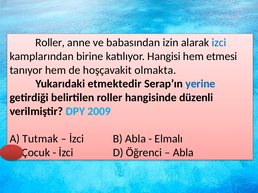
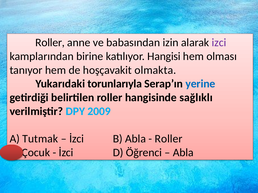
izci colour: blue -> purple (219, 43)
etmesi: etmesi -> olması (222, 56)
etmektedir: etmektedir -> torunlarıyla (115, 84)
düzenli: düzenli -> sağlıklı (196, 98)
Elmalı: Elmalı -> Roller (169, 139)
